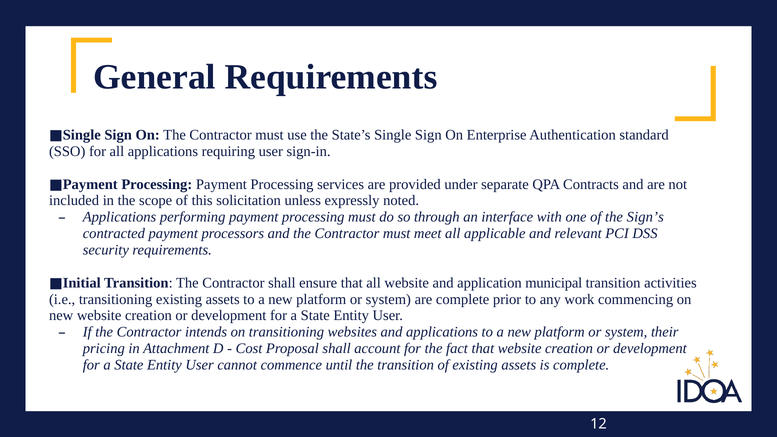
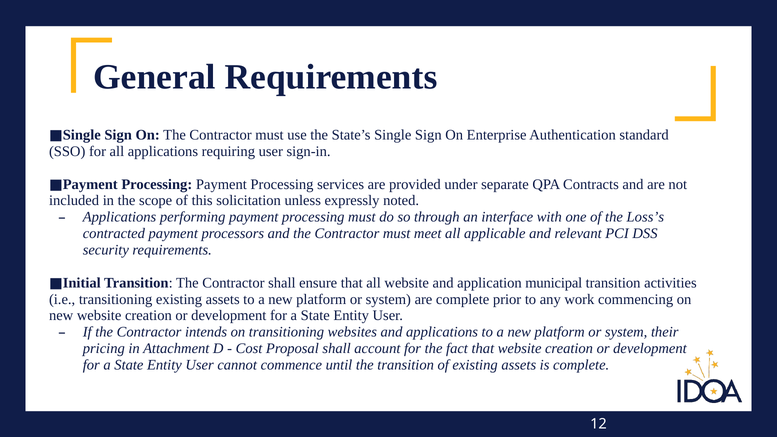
Sign’s: Sign’s -> Loss’s (645, 217)
